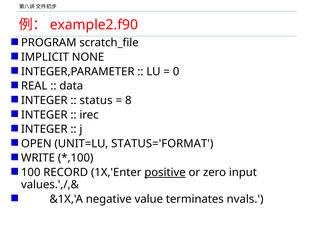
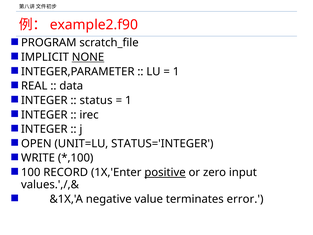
NONE underline: none -> present (88, 57)
0: 0 -> 1 (176, 71)
8: 8 -> 1 (128, 100)
STATUS='FORMAT: STATUS='FORMAT -> STATUS='INTEGER (162, 143)
nvals: nvals -> error (245, 199)
